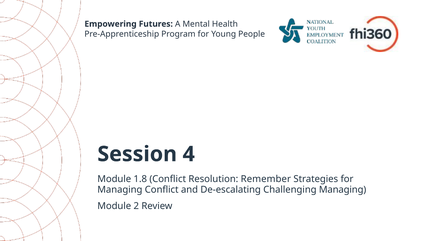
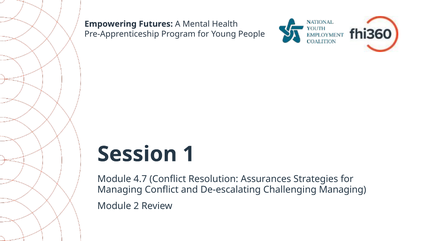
4: 4 -> 1 (189, 154)
1.8: 1.8 -> 4.7 (140, 179)
Remember: Remember -> Assurances (266, 179)
